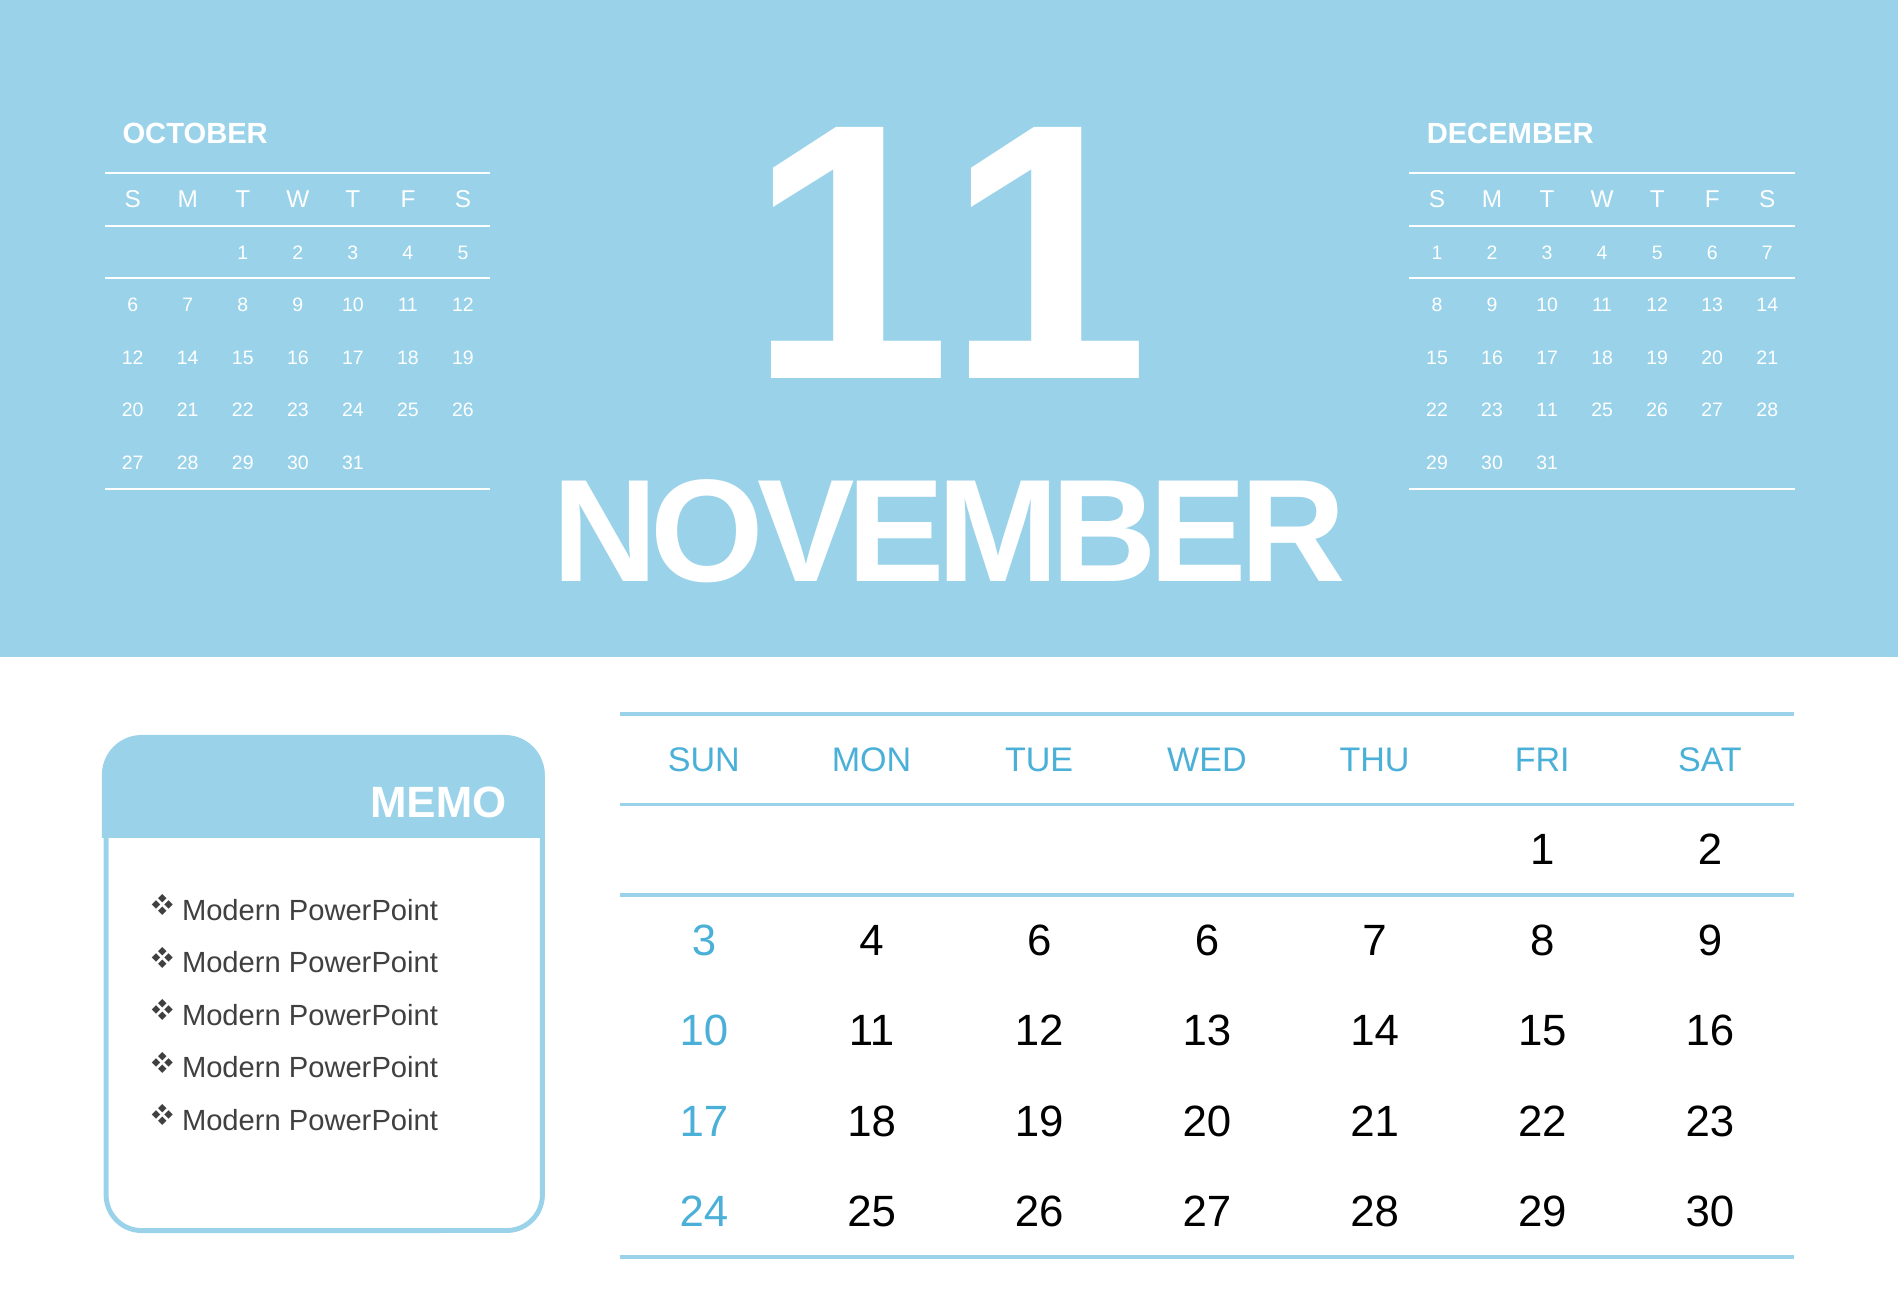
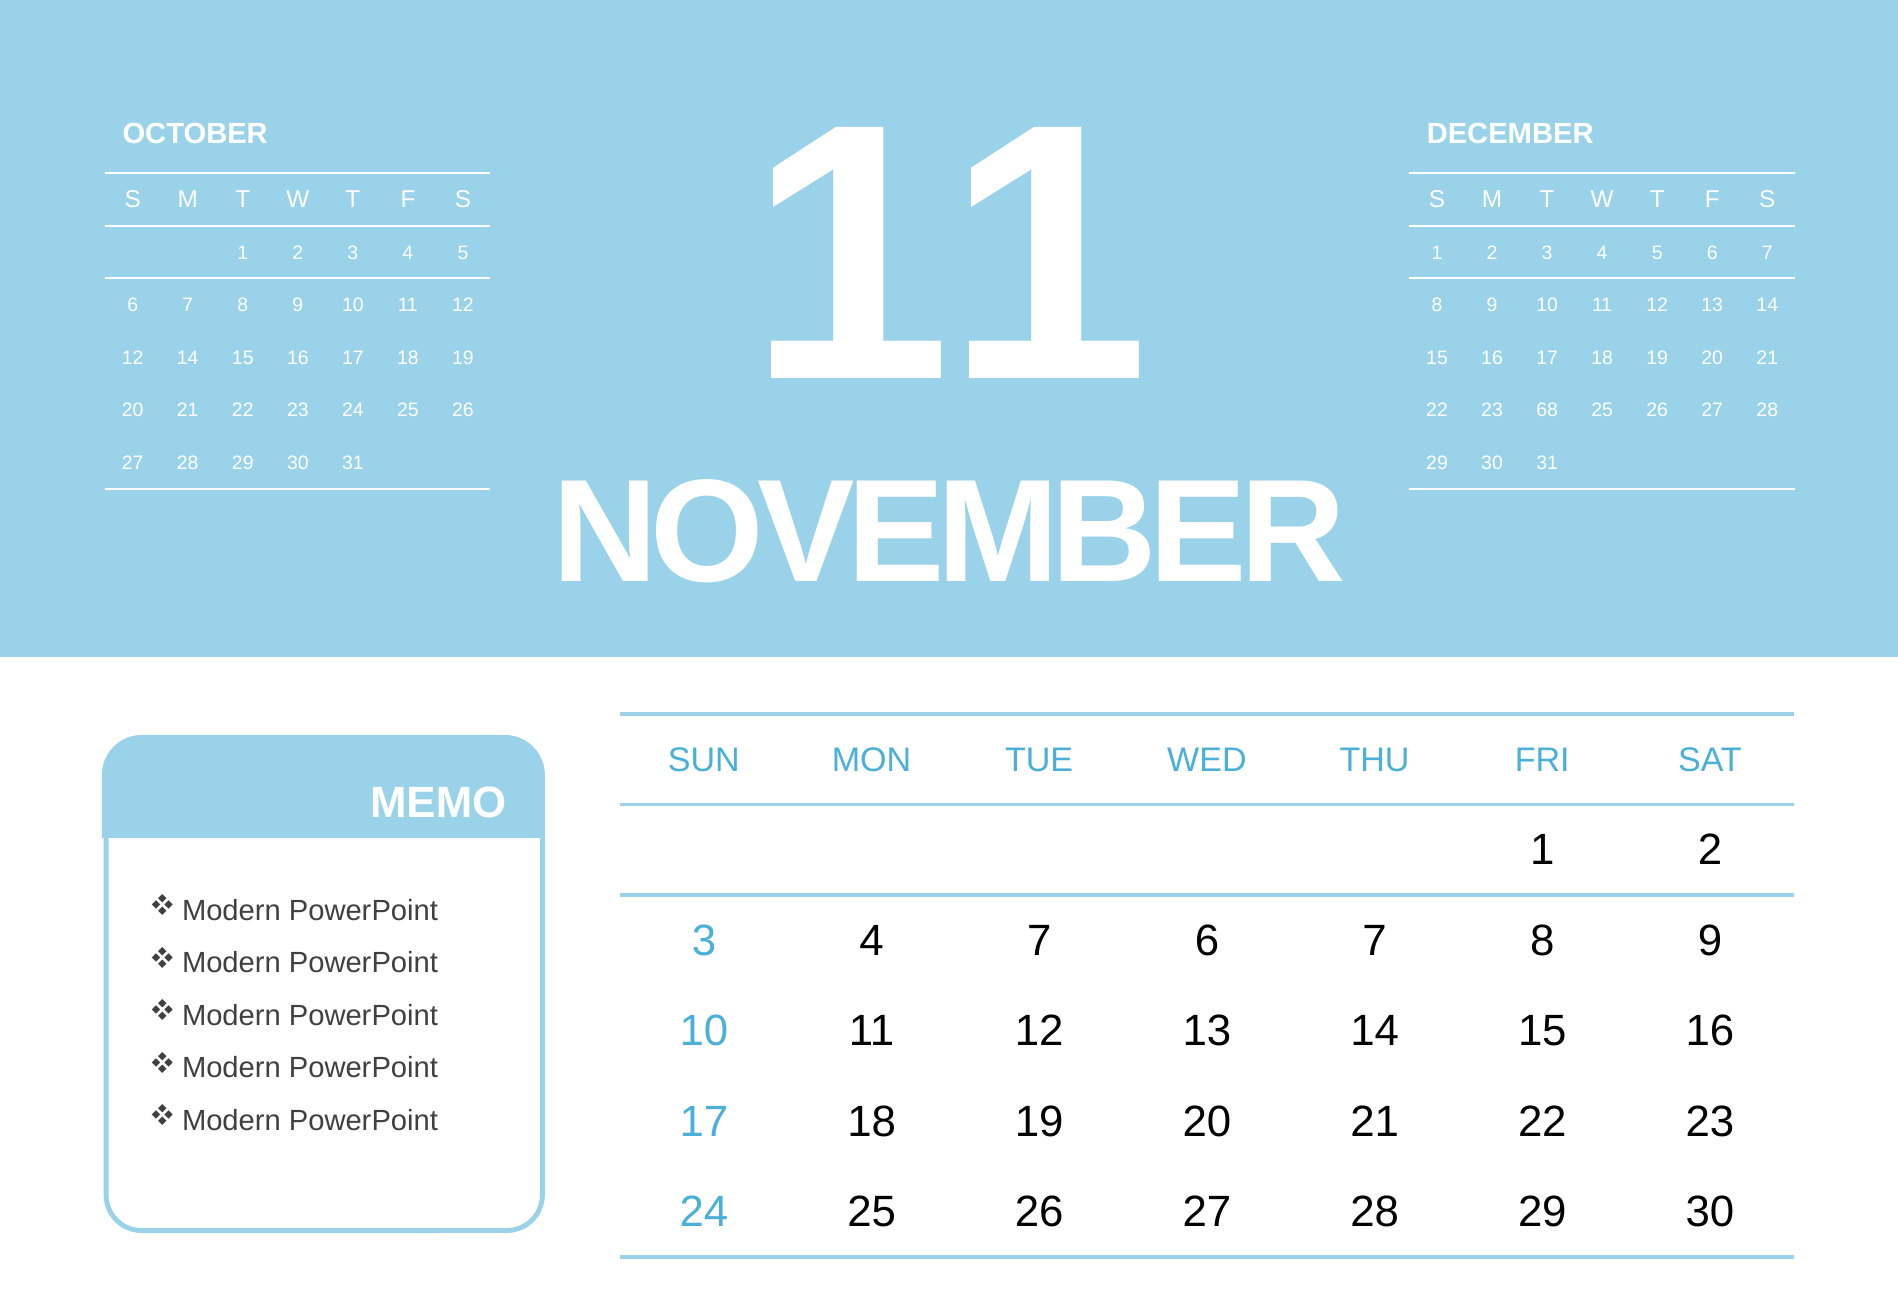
23 11: 11 -> 68 (1547, 410)
4 6: 6 -> 7 (1039, 941)
